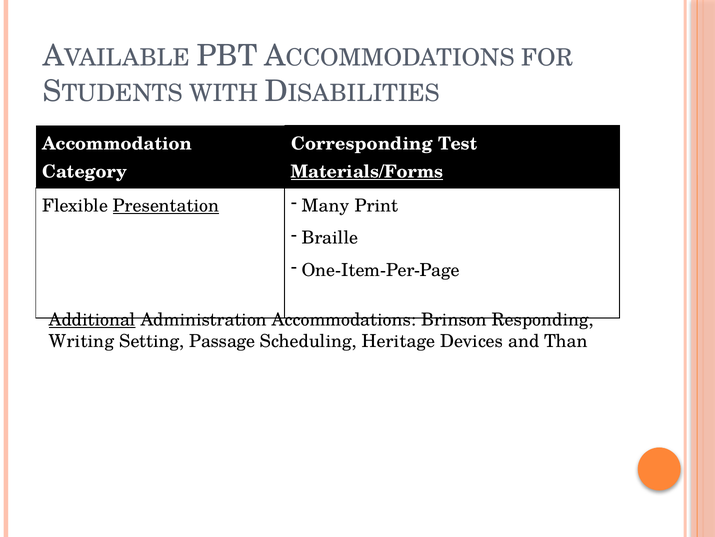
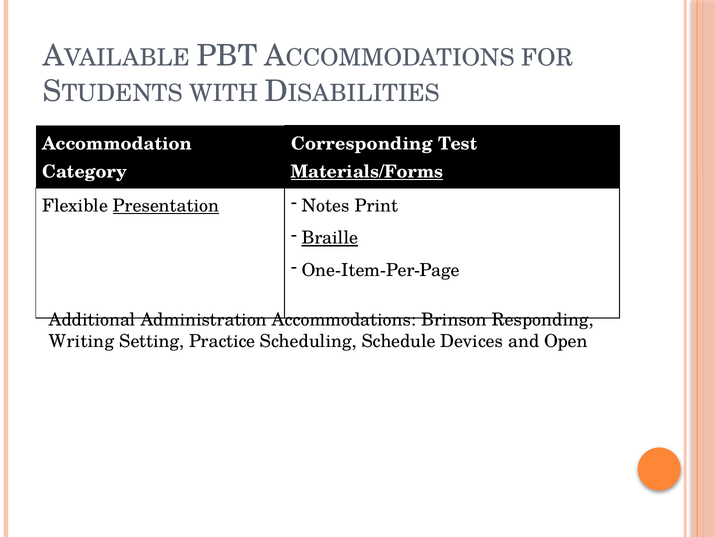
Many: Many -> Notes (326, 206)
Braille underline: none -> present (330, 238)
Additional underline: present -> none (92, 319)
Passage: Passage -> Practice (222, 341)
Heritage: Heritage -> Schedule (399, 341)
Than: Than -> Open (566, 341)
